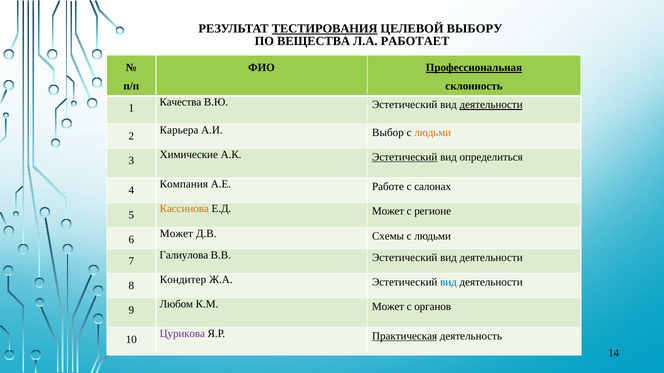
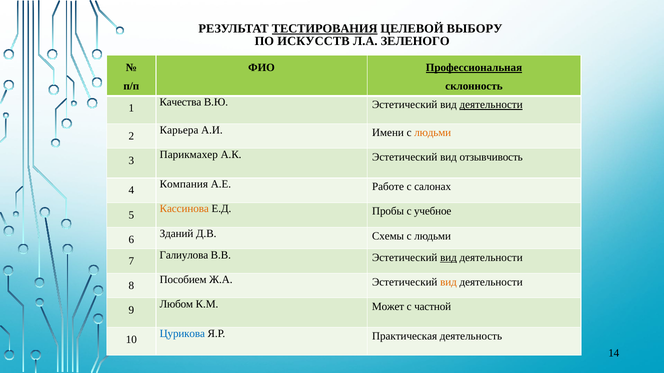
ВЕЩЕСТВА: ВЕЩЕСТВА -> ИСКУССТВ (313, 41)
РАБОТАЕТ: РАБОТАЕТ -> ЗЕЛЕНОГО (415, 41)
Выбор: Выбор -> Имени (388, 133)
Химические: Химические -> Парикмахер (189, 155)
Эстетический underline: present -> none (405, 157)
определиться: определиться -> отзывчивость (491, 157)
Е.Д Может: Может -> Пробы (388, 212)
регионе: регионе -> учебное (433, 212)
Может: Может -> Зданий (177, 234)
вид underline: none -> present (448, 258)
Кондитер: Кондитер -> Пособием (183, 280)
вид colour: blue -> orange (448, 282)
органов: органов -> частной (433, 307)
Цурикова colour: purple -> blue (182, 334)
Практическая underline: present -> none (405, 337)
